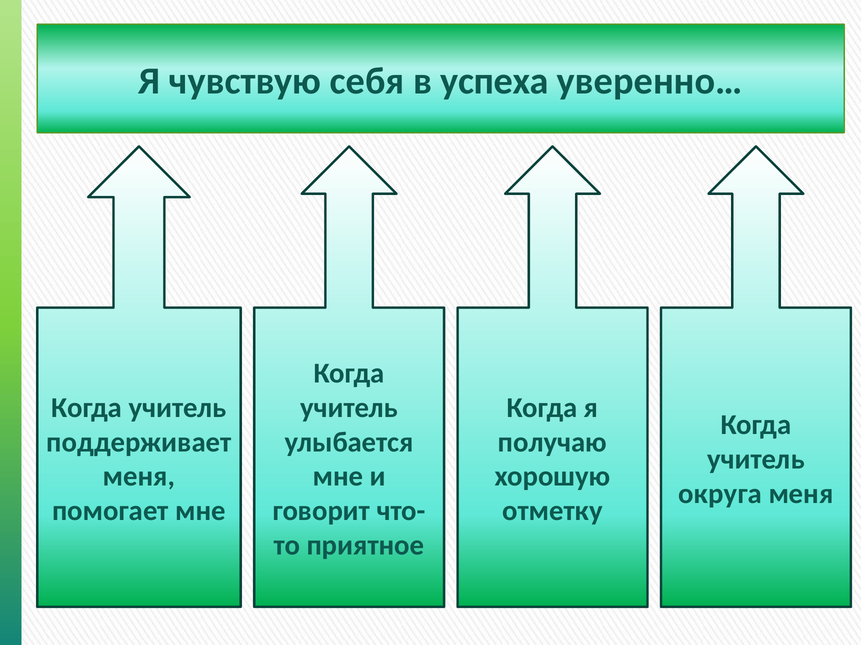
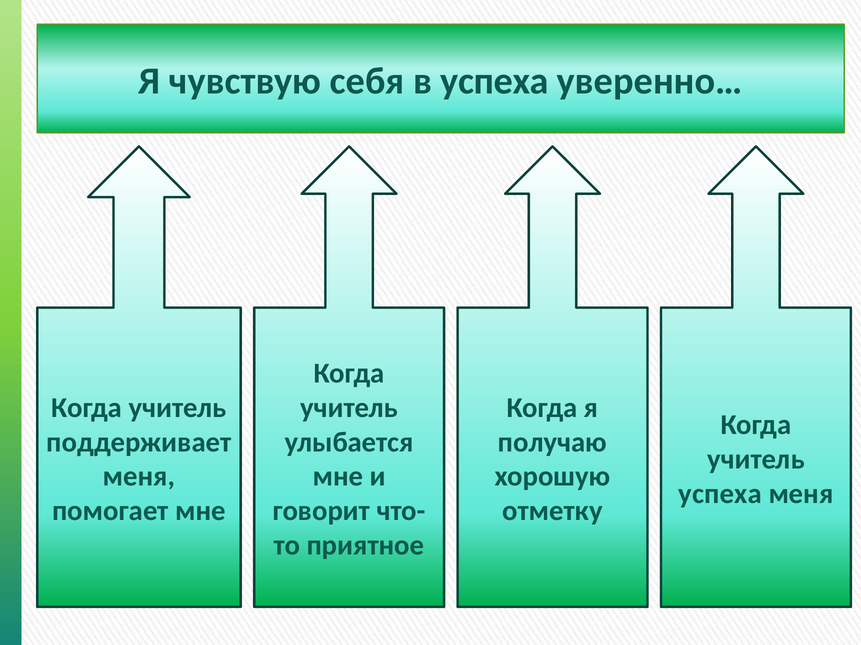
округа: округа -> успеха (720, 494)
